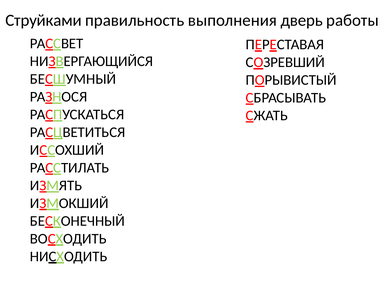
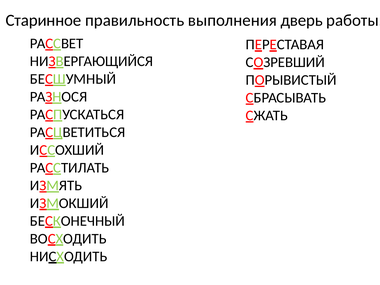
Струйками: Струйками -> Старинное (43, 20)
